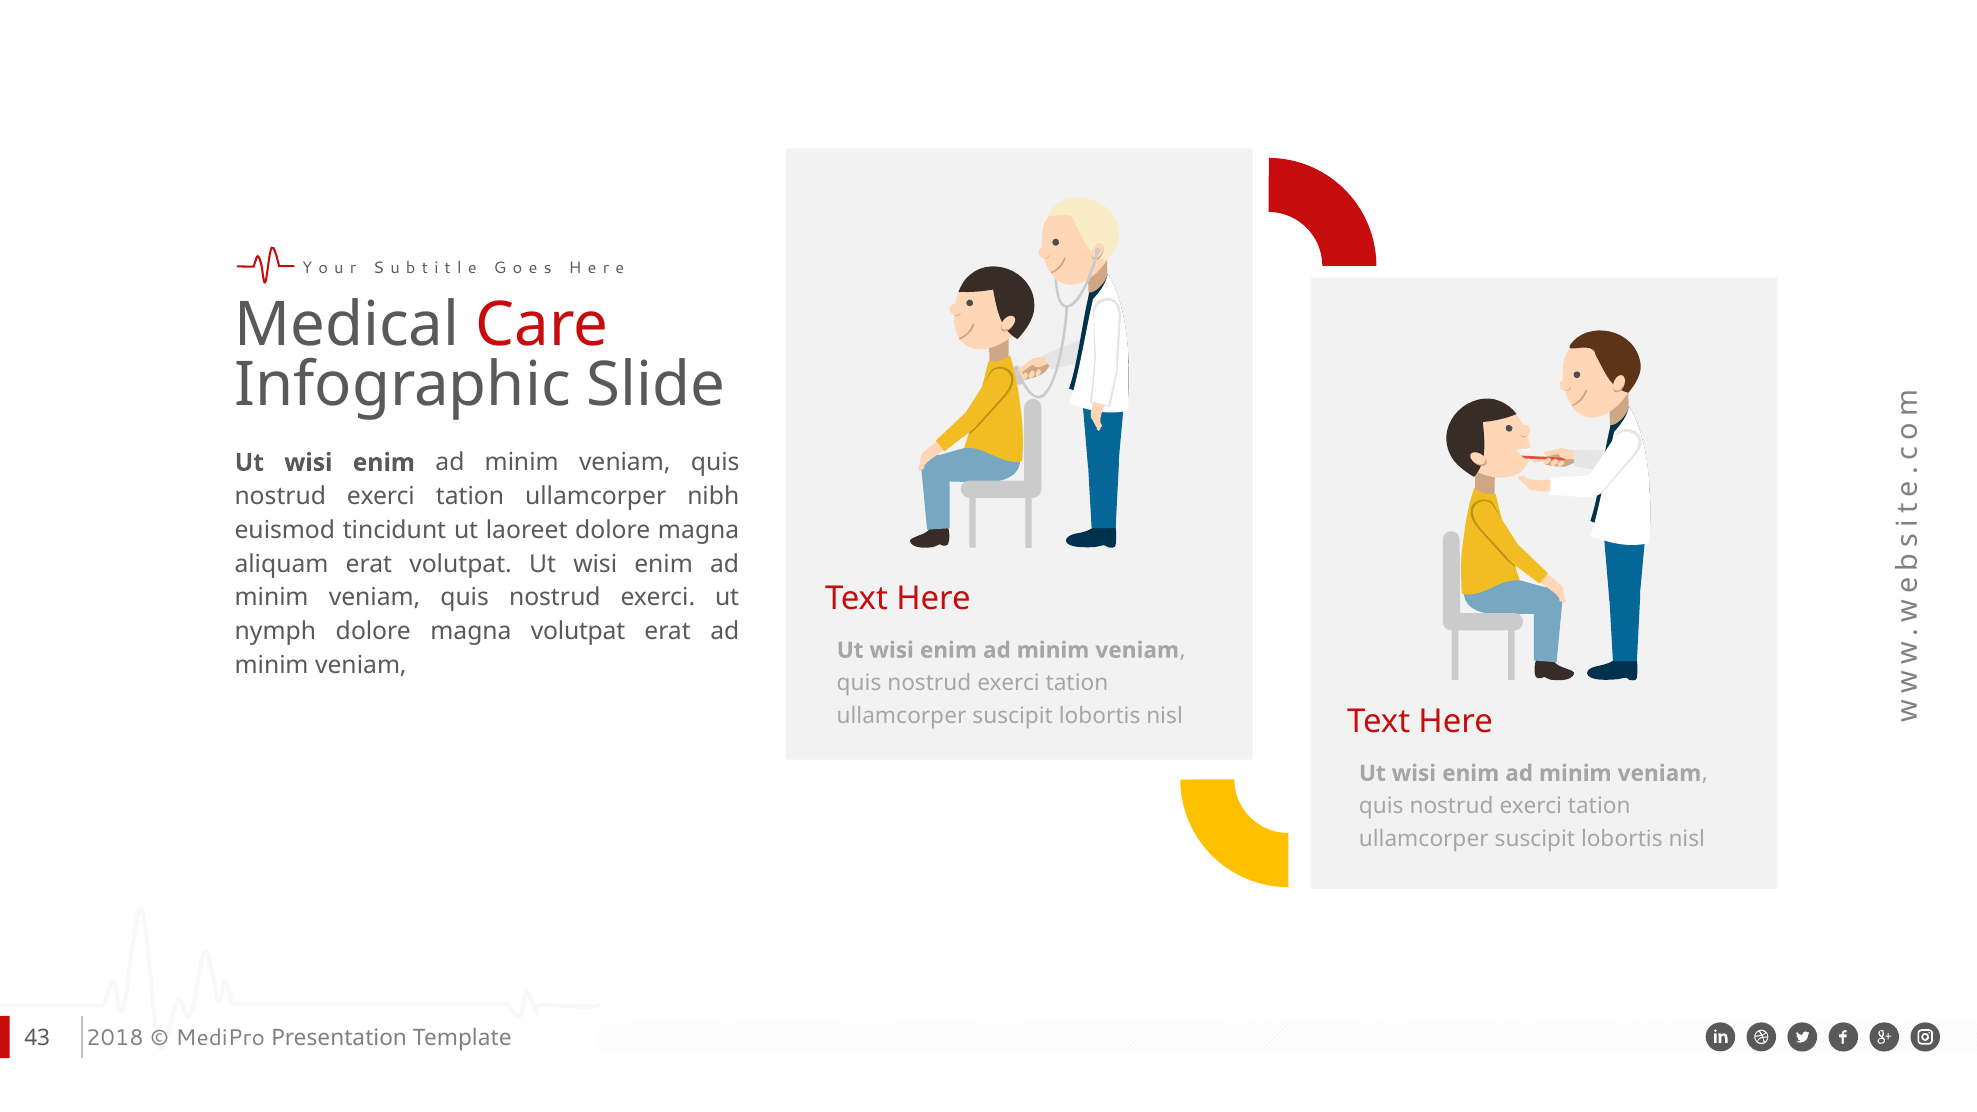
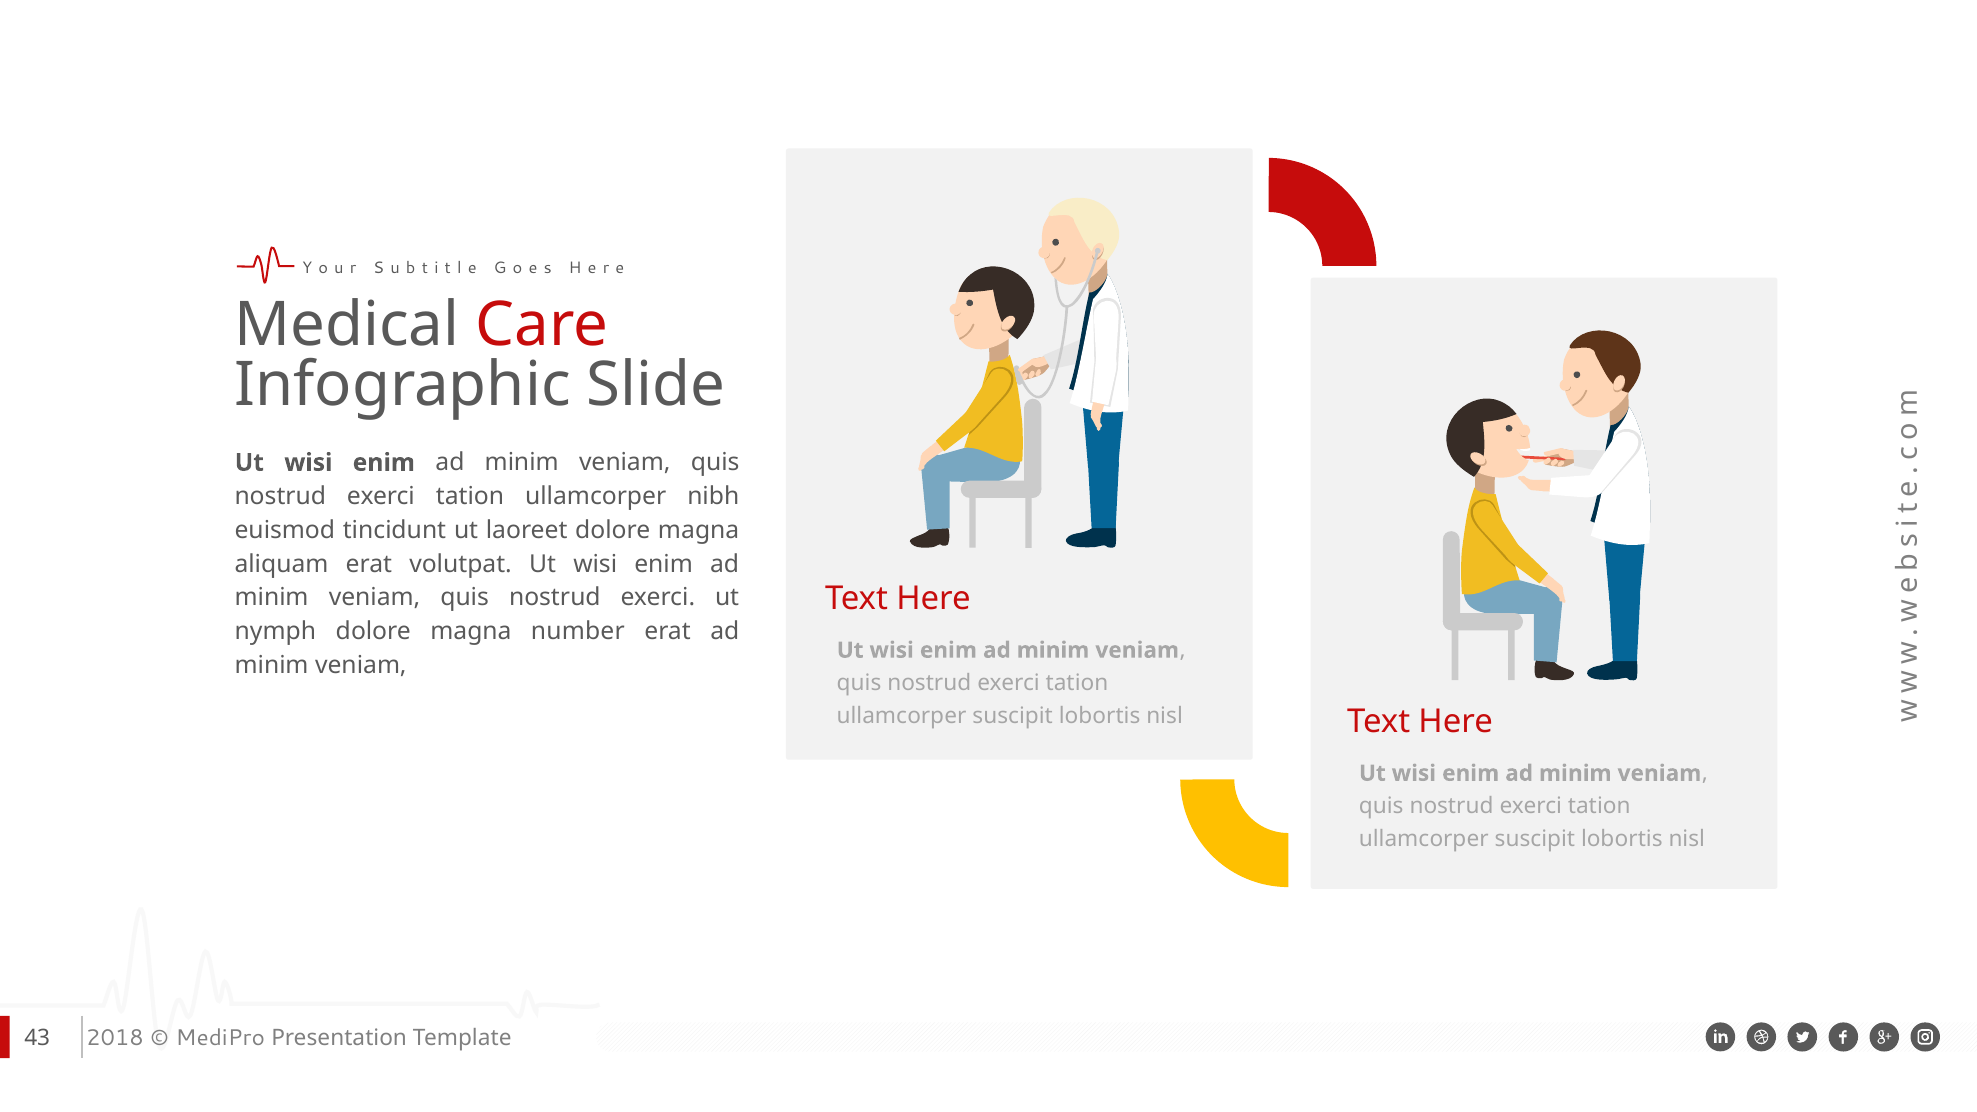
magna volutpat: volutpat -> number (578, 632)
